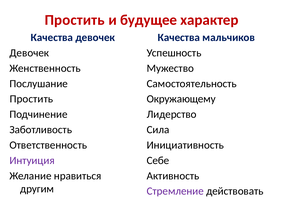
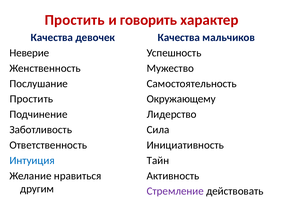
будущее: будущее -> говорить (149, 20)
Девочек: Девочек -> Неверие (29, 53)
Интуиция colour: purple -> blue (32, 161)
Себе: Себе -> Тайн (158, 161)
